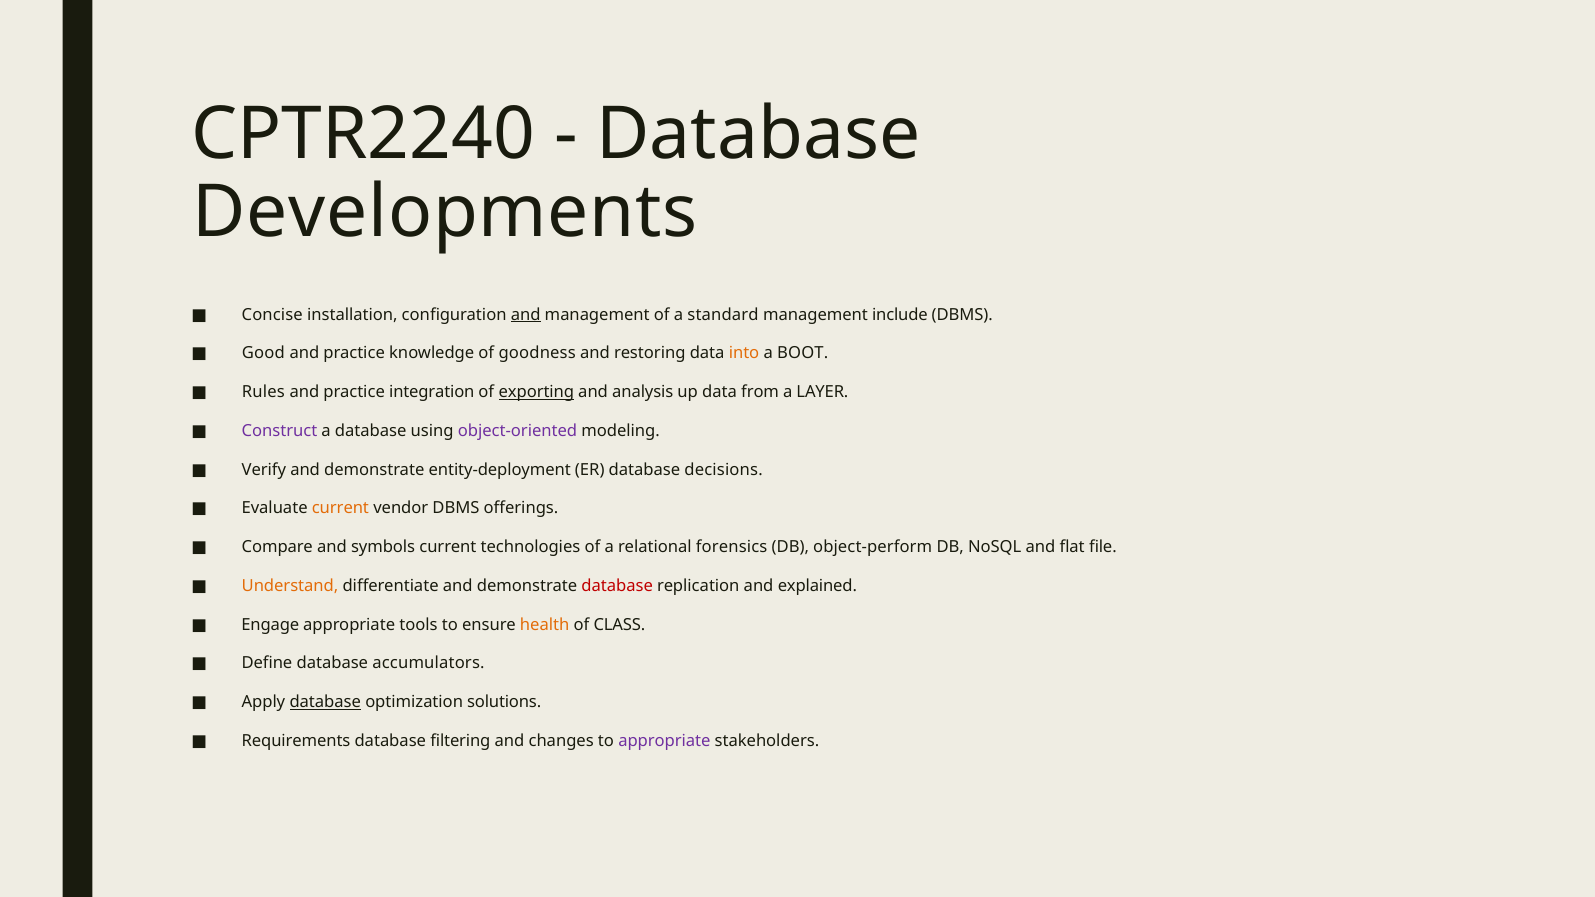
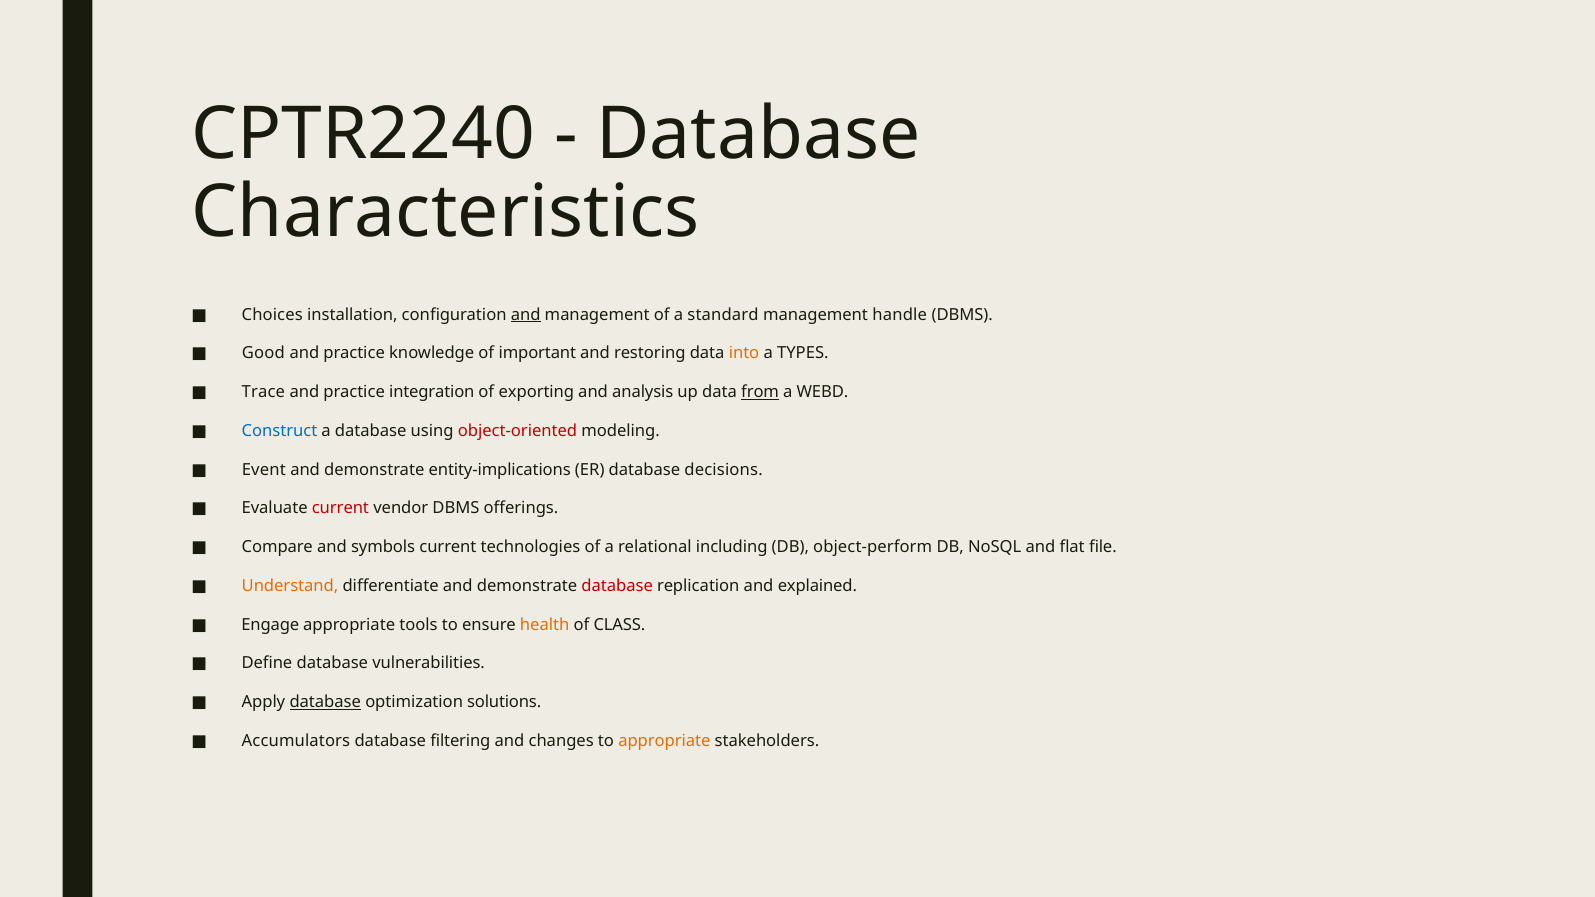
Developments: Developments -> Characteristics (446, 212)
Concise: Concise -> Choices (272, 315)
include: include -> handle (900, 315)
goodness: goodness -> important (537, 353)
BOOT: BOOT -> TYPES (803, 353)
Rules: Rules -> Trace (263, 392)
exporting underline: present -> none (536, 392)
from underline: none -> present (760, 392)
LAYER: LAYER -> WEBD (822, 392)
Construct colour: purple -> blue (279, 431)
object-oriented colour: purple -> red (518, 431)
Verify: Verify -> Event (264, 470)
entity-deployment: entity-deployment -> entity-implications (500, 470)
current colour: orange -> red (340, 508)
forensics: forensics -> including (732, 547)
accumulators: accumulators -> vulnerabilities (429, 663)
Requirements: Requirements -> Accumulators (296, 741)
appropriate colour: purple -> orange (664, 741)
